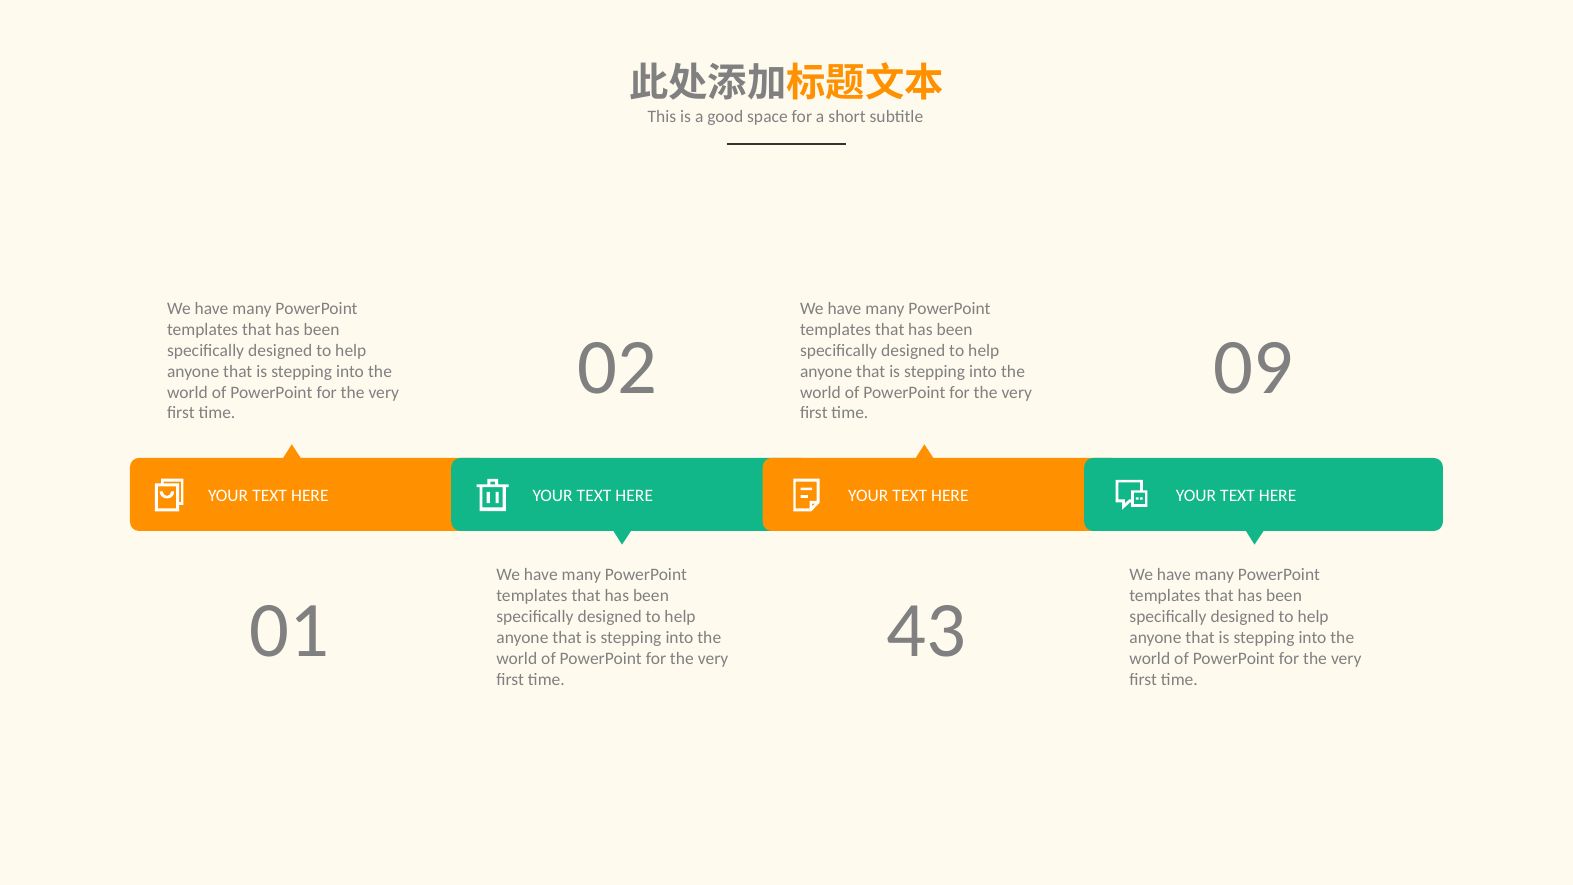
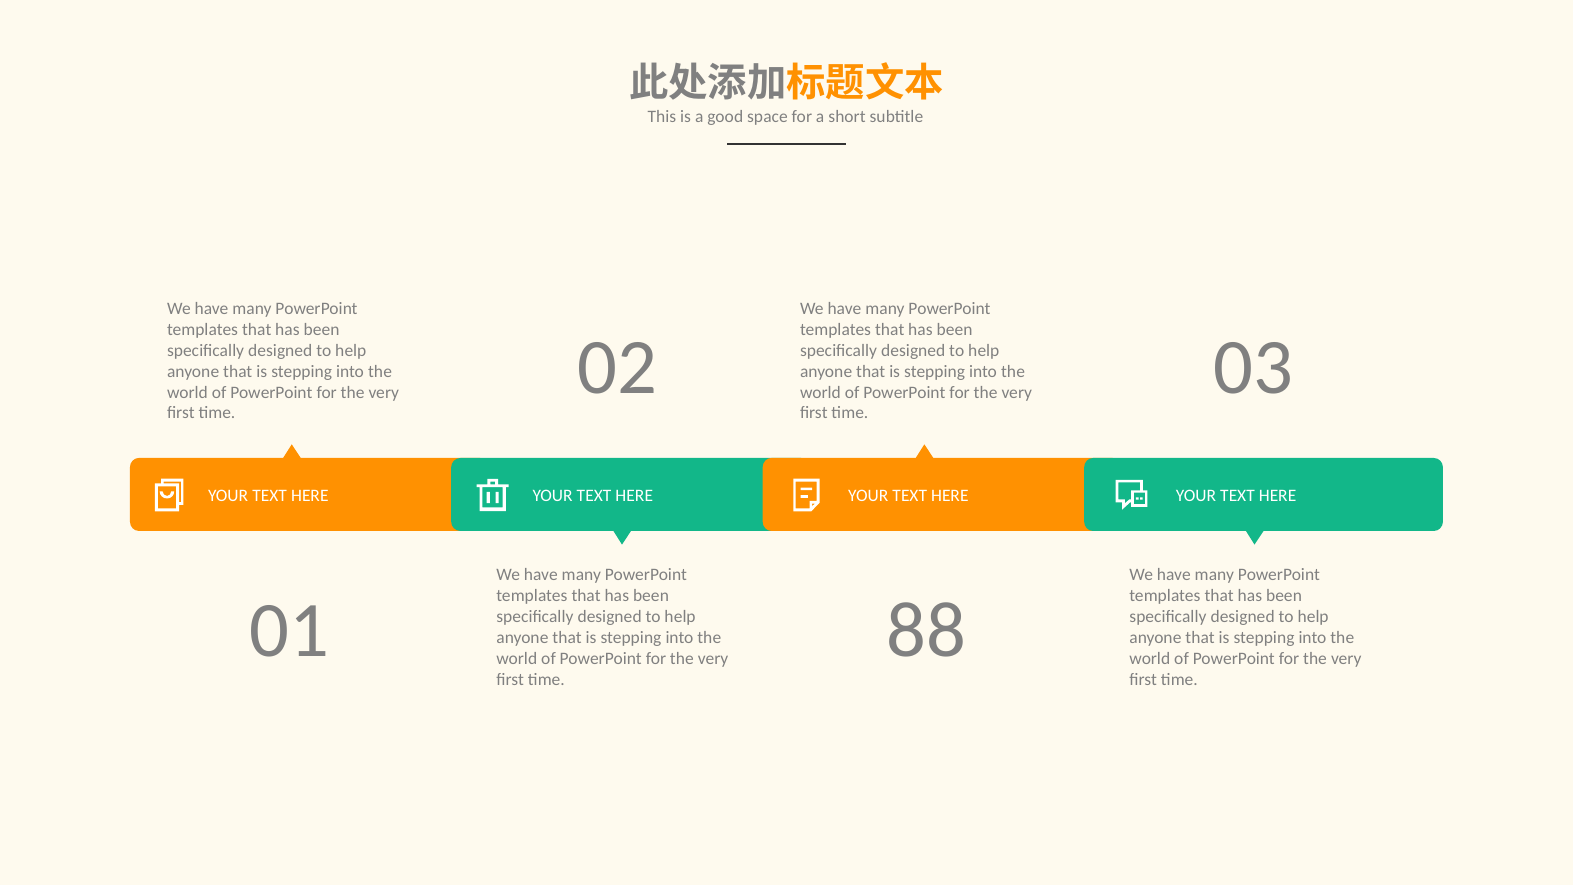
09: 09 -> 03 (1254, 367)
43: 43 -> 88 (926, 631)
